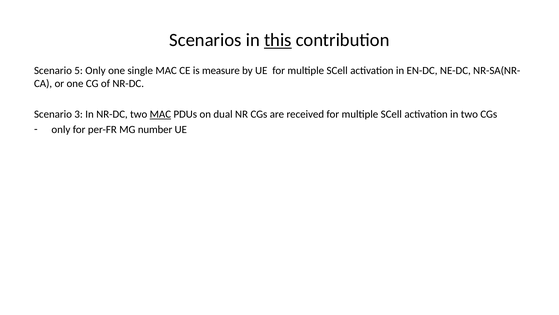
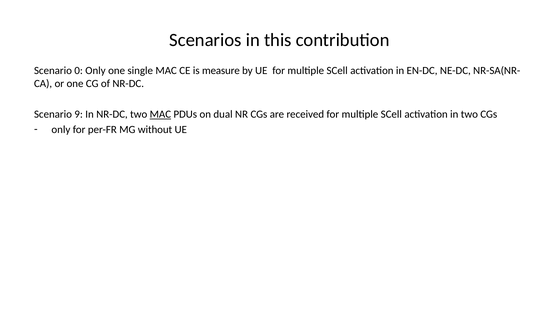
this underline: present -> none (278, 40)
5: 5 -> 0 (79, 70)
3: 3 -> 9 (79, 114)
number: number -> without (155, 129)
